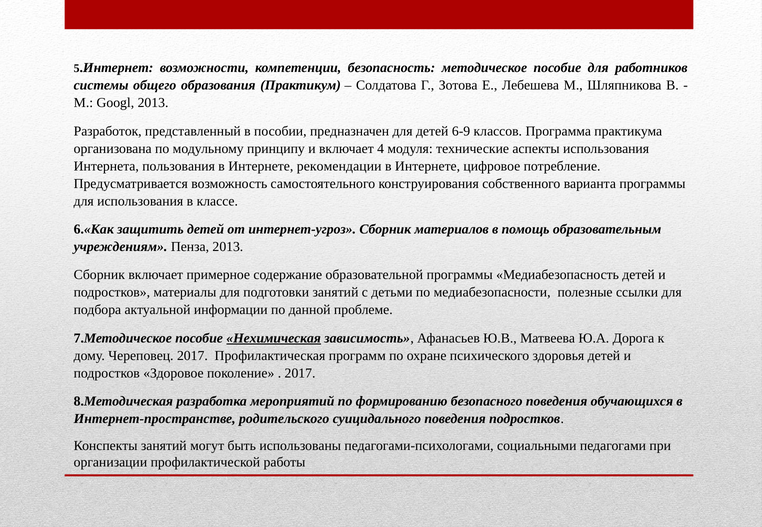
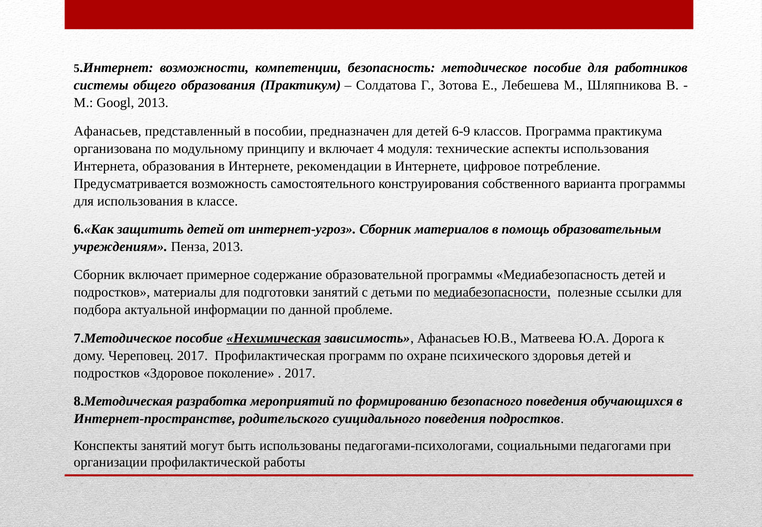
Разработок: Разработок -> Афанасьев (108, 131)
Интернета пользования: пользования -> образования (179, 166)
медиабезопасности underline: none -> present (492, 293)
